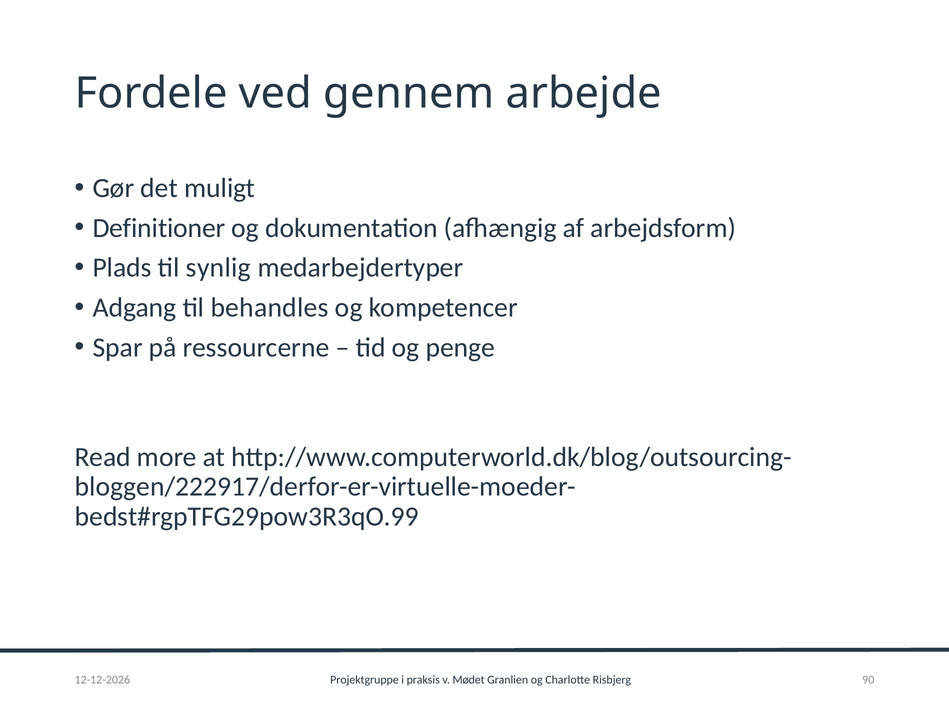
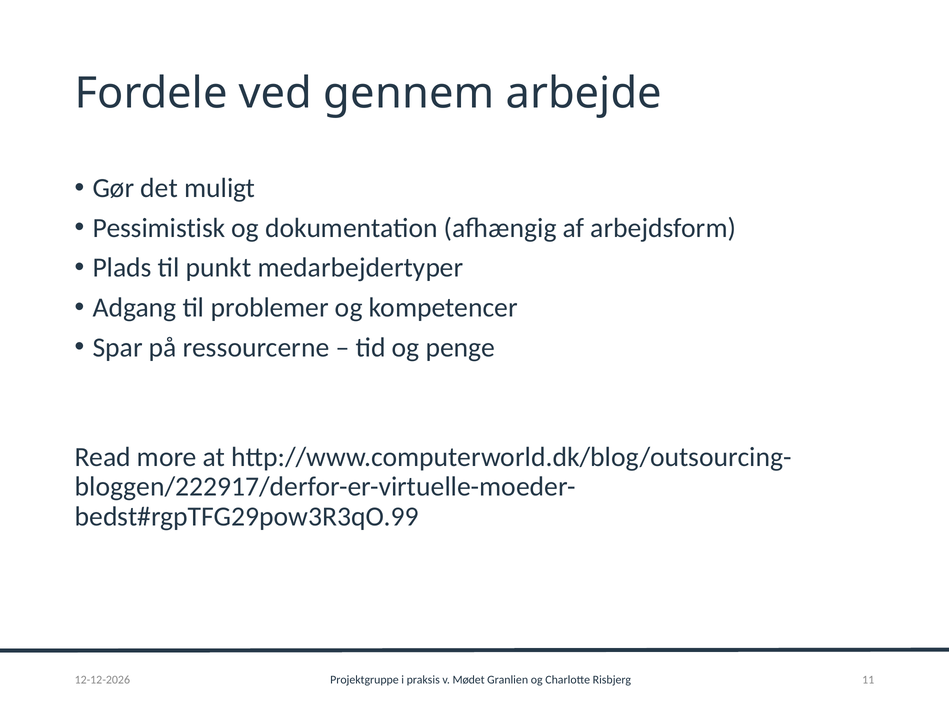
Definitioner: Definitioner -> Pessimistisk (159, 228)
synlig: synlig -> punkt (219, 268)
behandles: behandles -> problemer (270, 307)
90: 90 -> 11 (868, 679)
